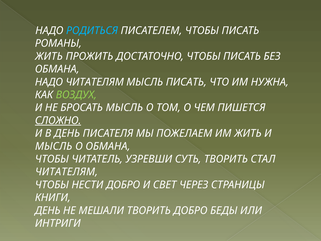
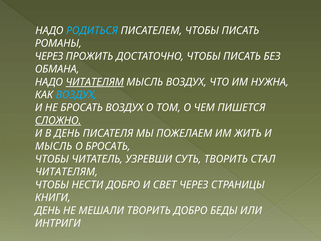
ЖИТЬ: ЖИТЬ -> ЧЕРЕЗ (49, 56)
ЧИТАТЕЛЯМ underline: none -> present (95, 82)
МЫСЛЬ ПИСАТЬ: ПИСАТЬ -> ВОЗДУХ (186, 82)
ВОЗДУХ colour: light green -> light blue (76, 95)
БРОСАТЬ МЫСЛЬ: МЫСЛЬ -> ВОЗДУХ (124, 108)
О ОБМАНА: ОБМАНА -> БРОСАТЬ (108, 146)
